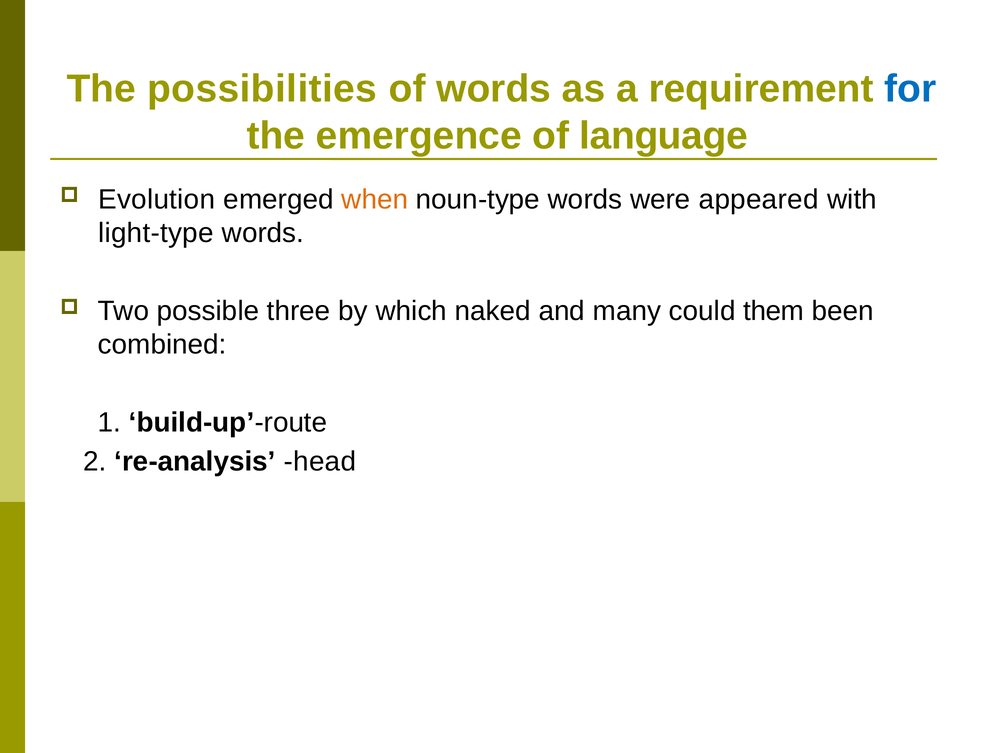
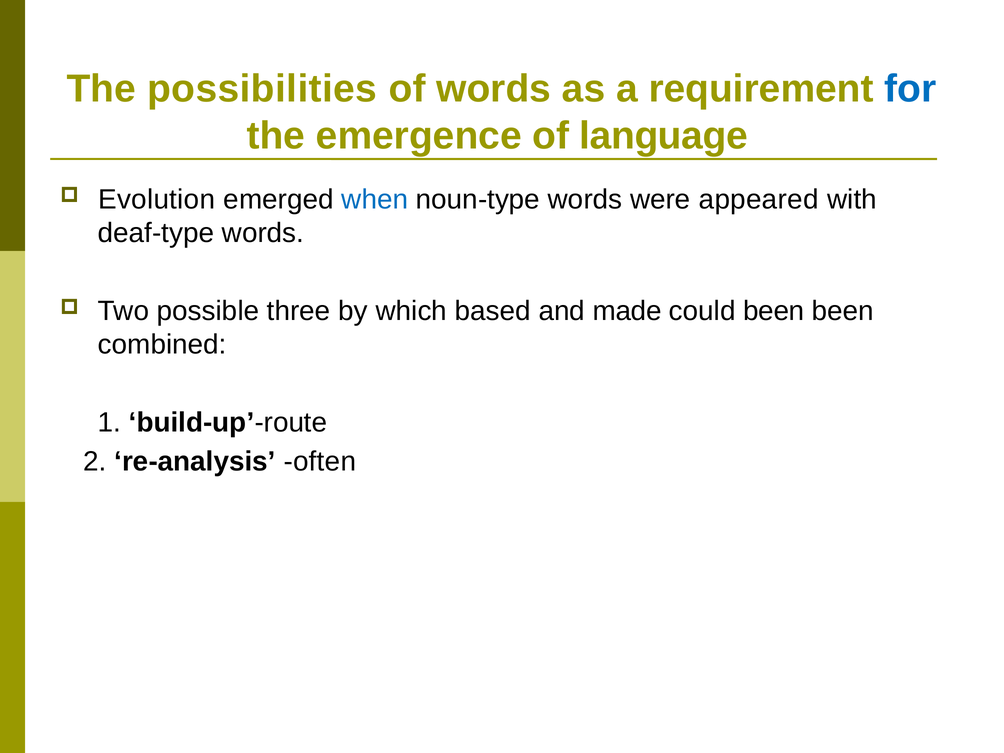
when colour: orange -> blue (375, 199)
light-type: light-type -> deaf-type (156, 233)
naked: naked -> based (493, 311)
many: many -> made (627, 311)
could them: them -> been (774, 311)
head: head -> often (320, 462)
